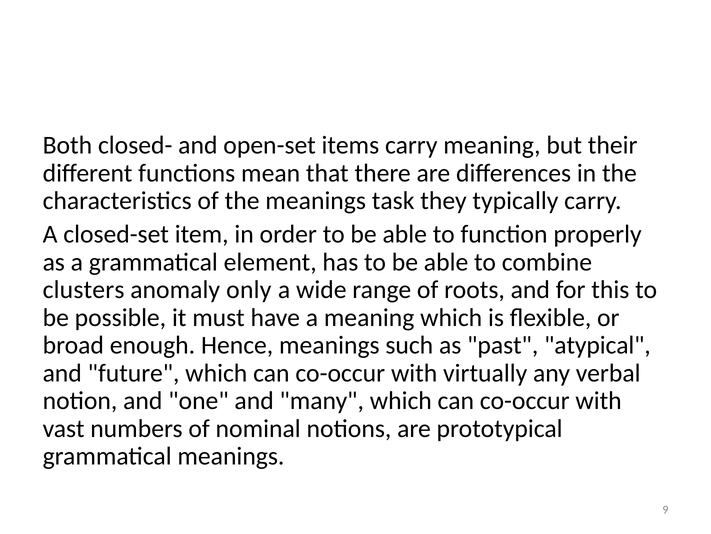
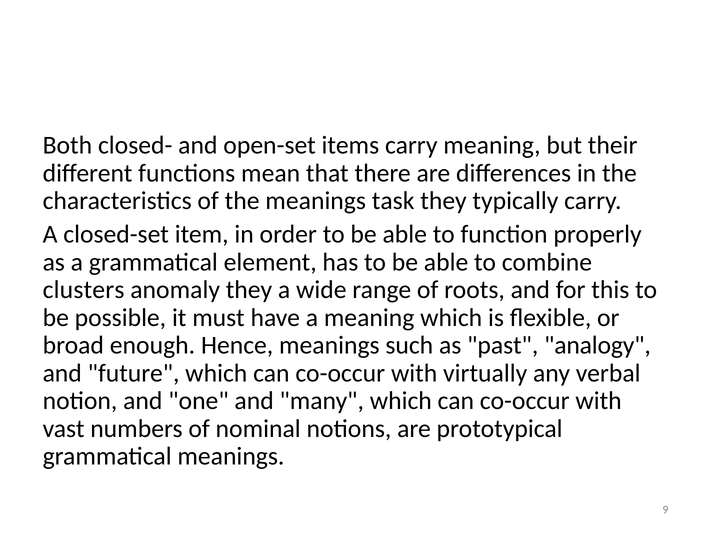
anomaly only: only -> they (249, 289)
atypical: atypical -> analogy (597, 345)
